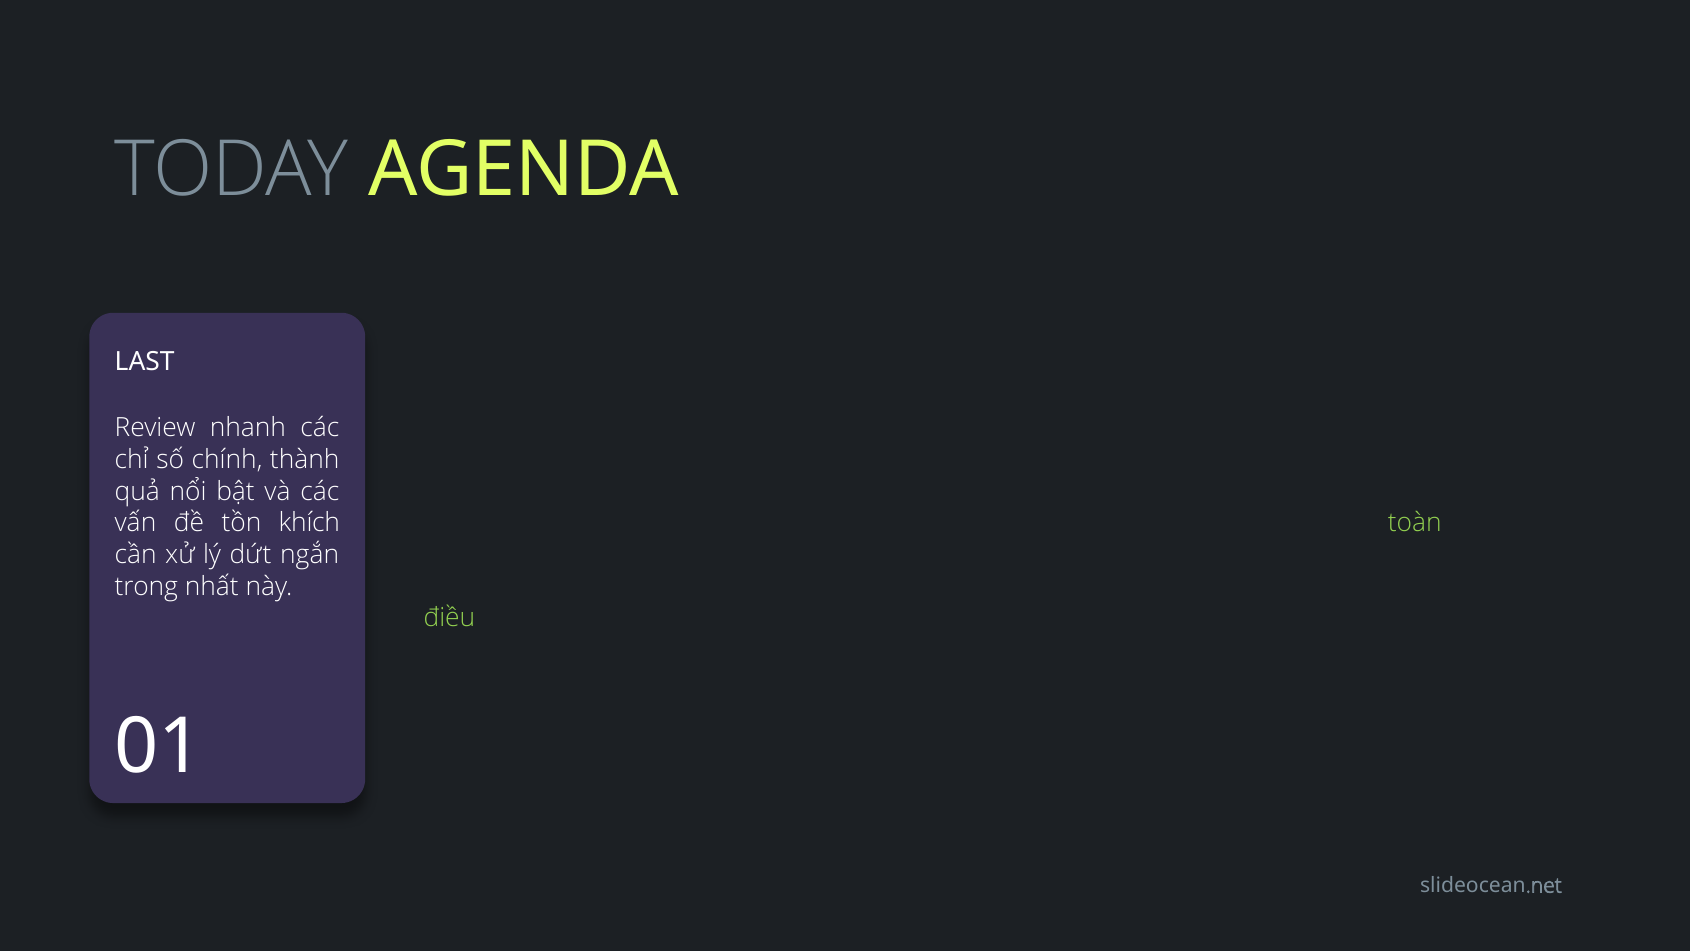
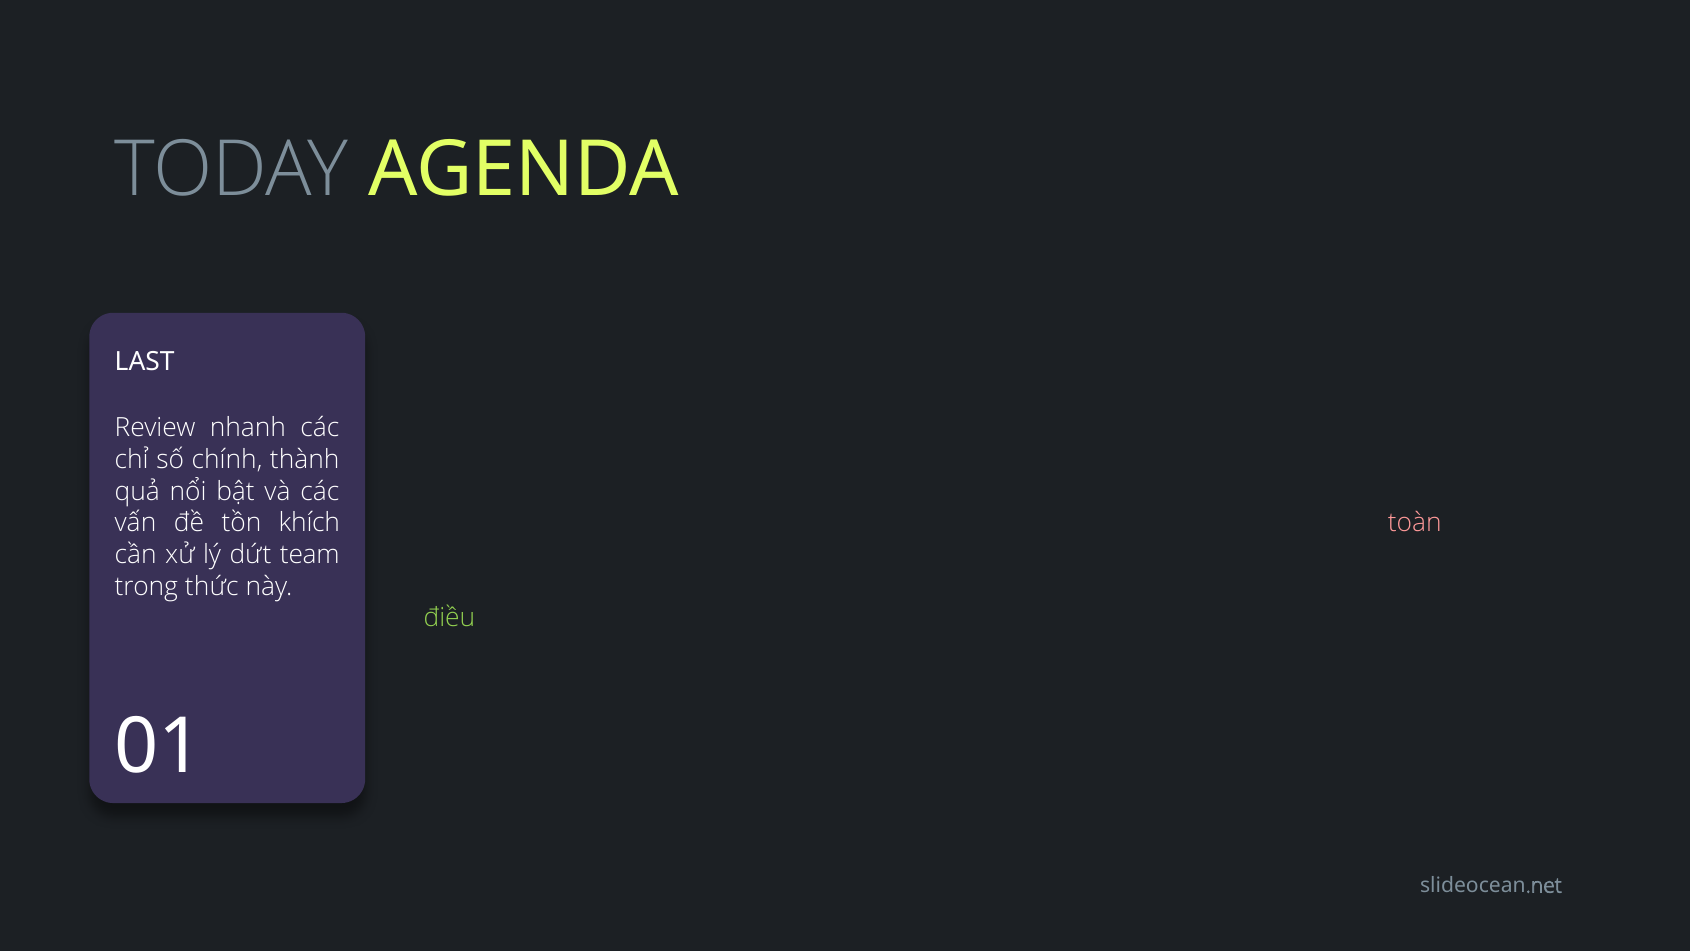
toàn colour: light green -> pink (1415, 523)
dứt ngắn: ngắn -> team (310, 555)
trong nhất: nhất -> thức (212, 586)
